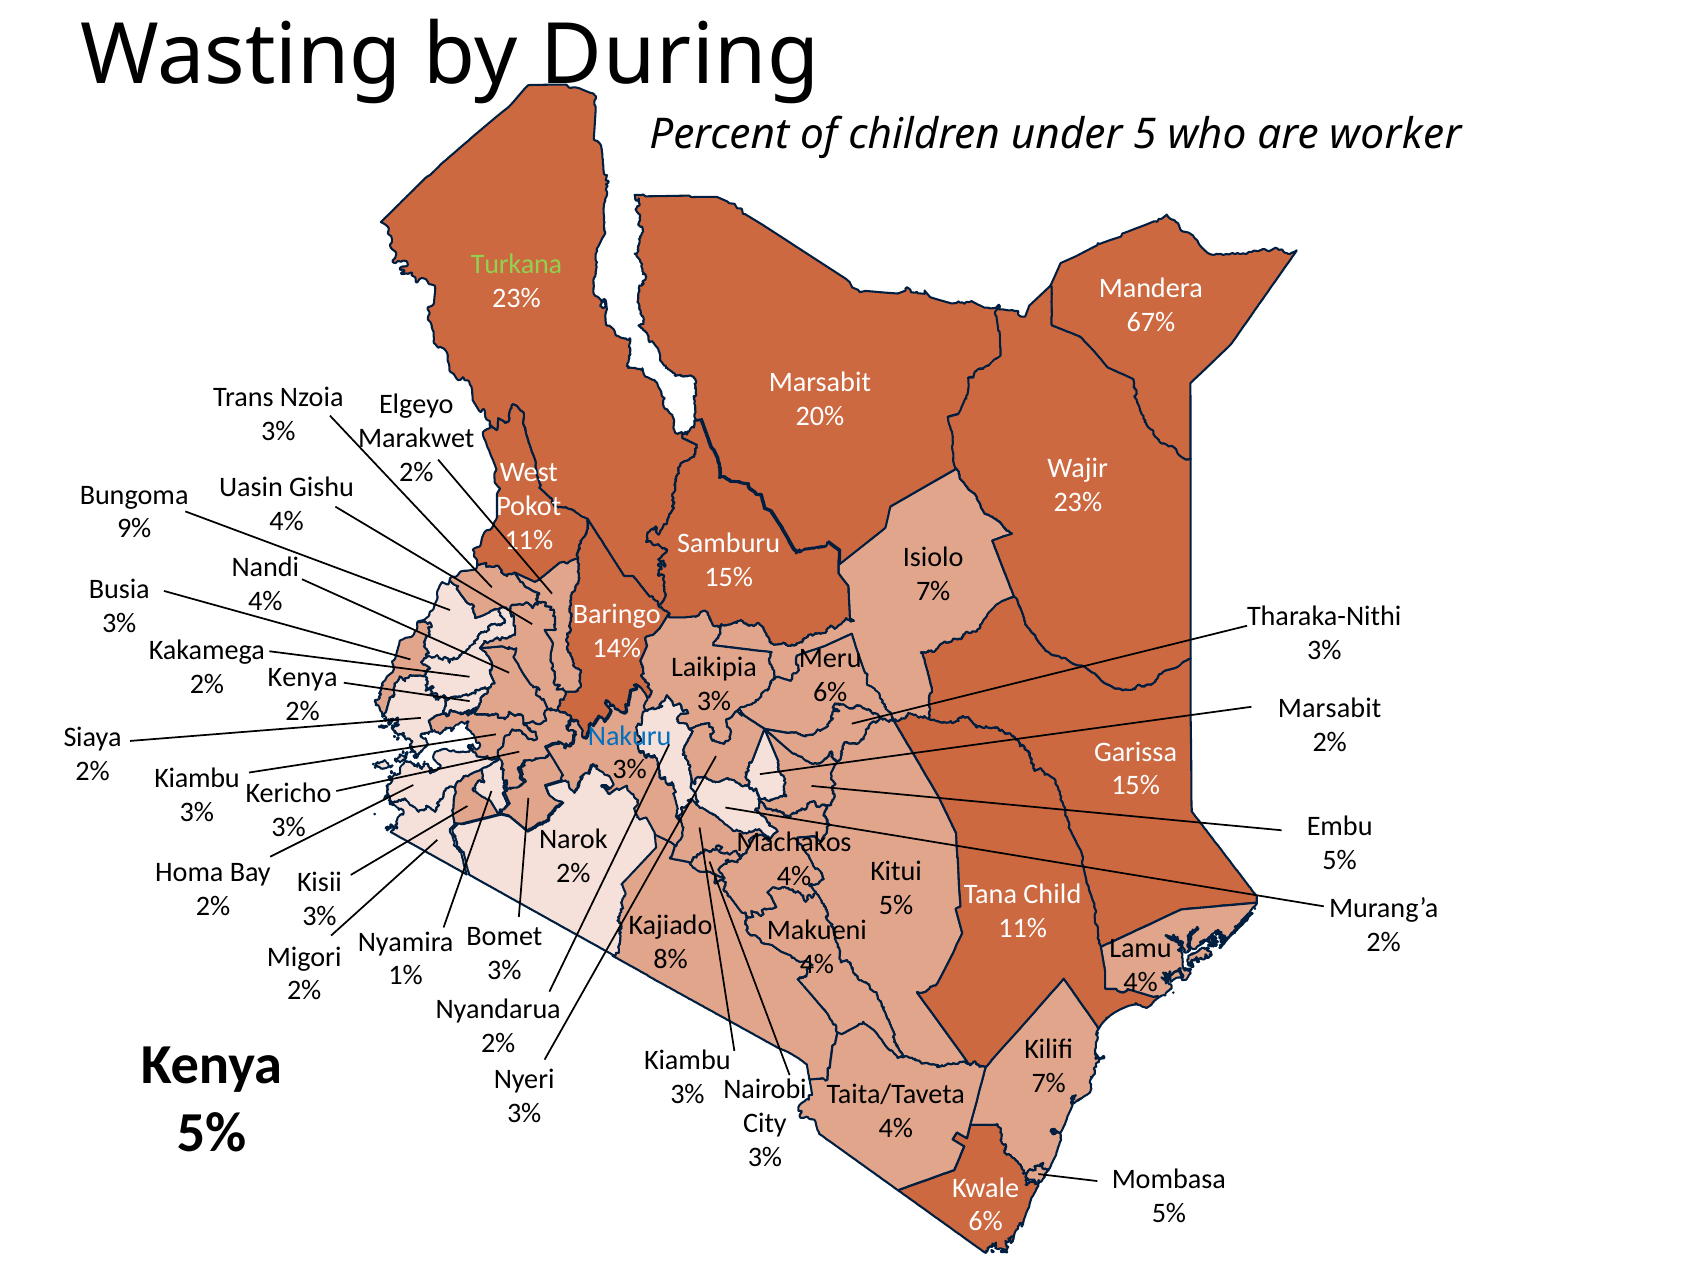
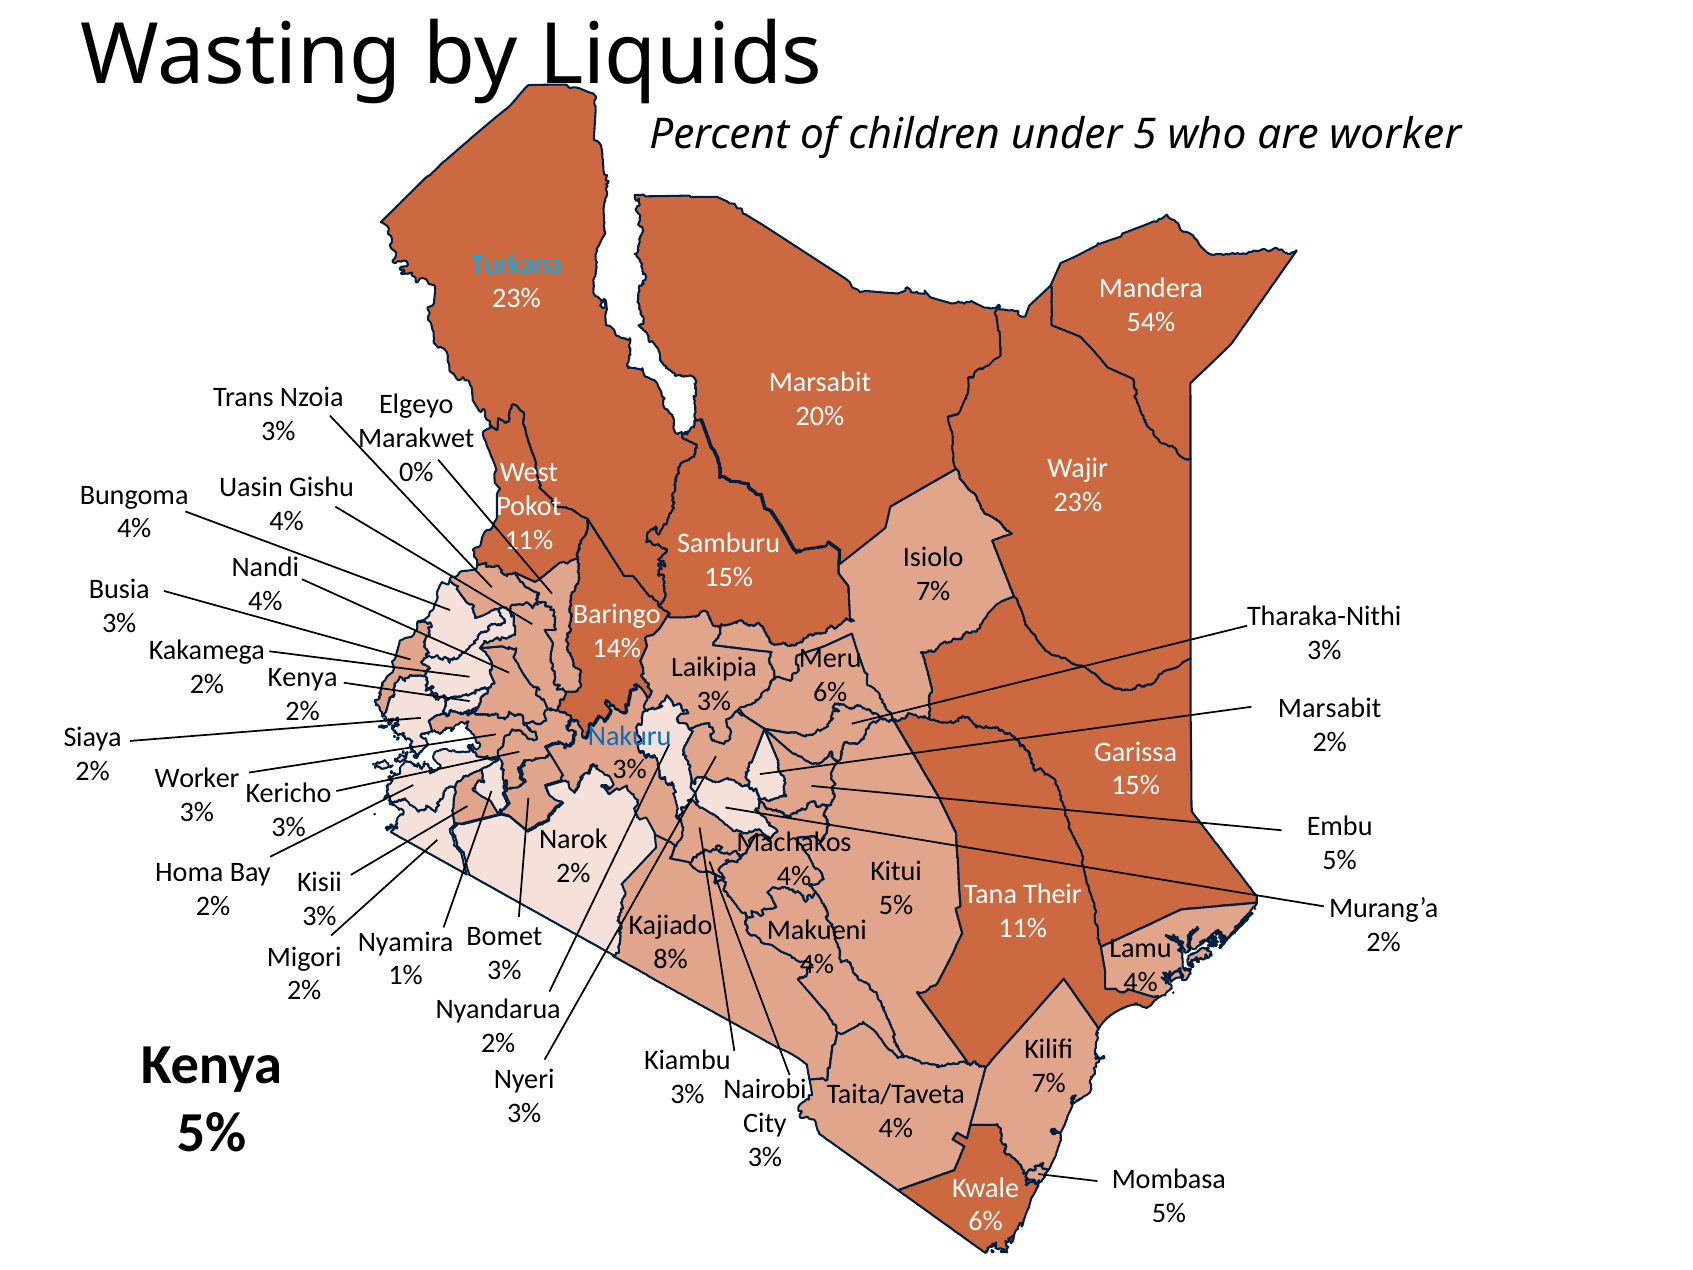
During: During -> Liquids (681, 56)
Turkana colour: light green -> light blue (517, 264)
67%: 67% -> 54% (1151, 322)
2%: 2% -> 0% (416, 472)
9%: 9% -> 4% (134, 529)
Kiambu: Kiambu -> Worker (197, 778)
Child: Child -> Their (1052, 894)
